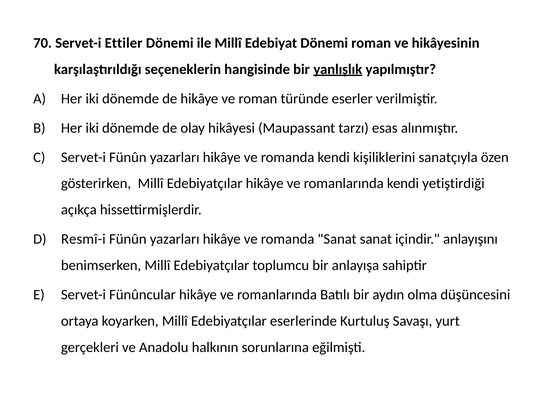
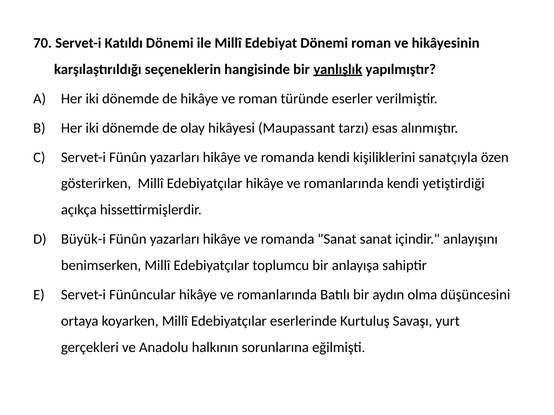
Ettiler: Ettiler -> Katıldı (124, 43)
Resmî-i: Resmî-i -> Büyük-i (83, 239)
